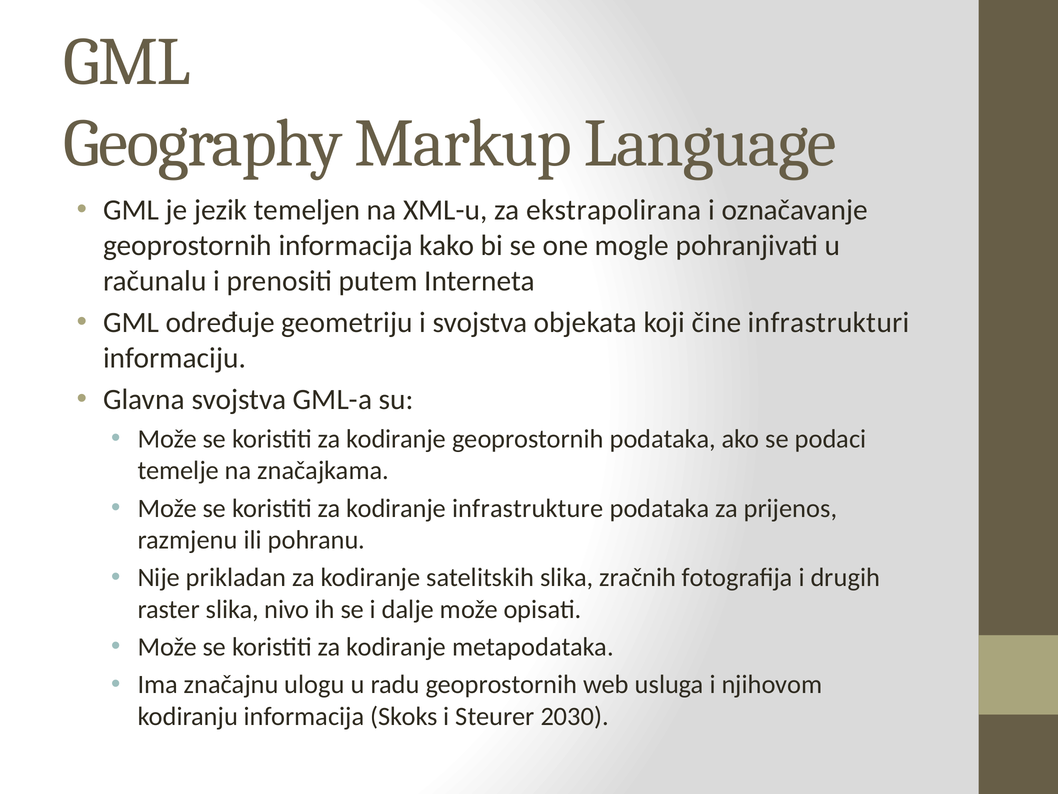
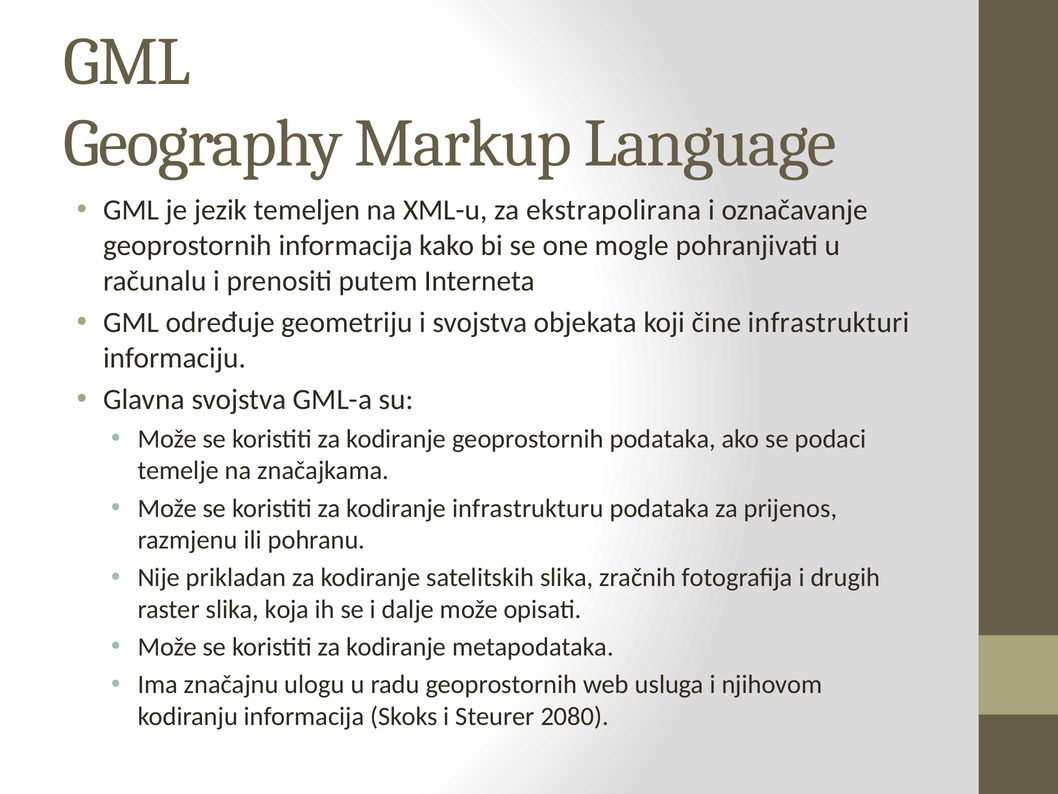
infrastrukture: infrastrukture -> infrastrukturu (528, 508)
nivo: nivo -> koja (287, 609)
2030: 2030 -> 2080 (575, 716)
